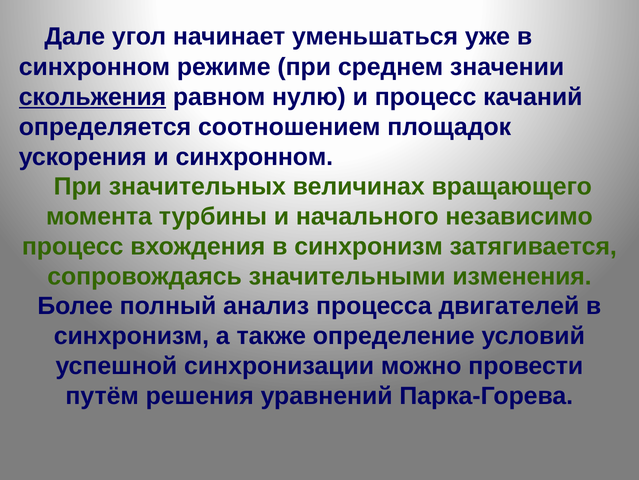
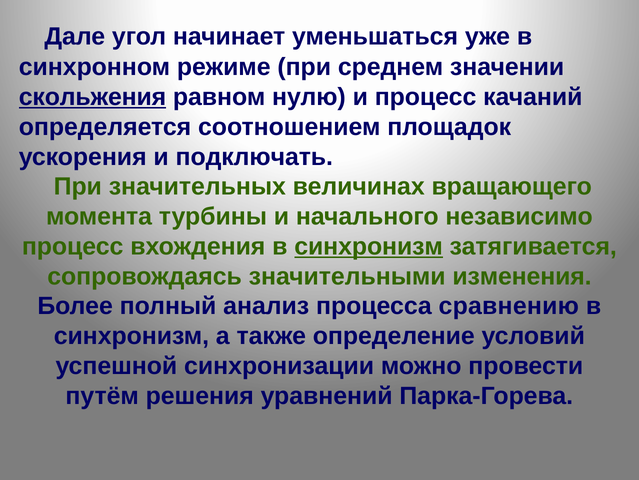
и синхронном: синхронном -> подключать (254, 157)
синхронизм underline: none -> present (369, 246)
двигателей: двигателей -> сравнению (509, 306)
